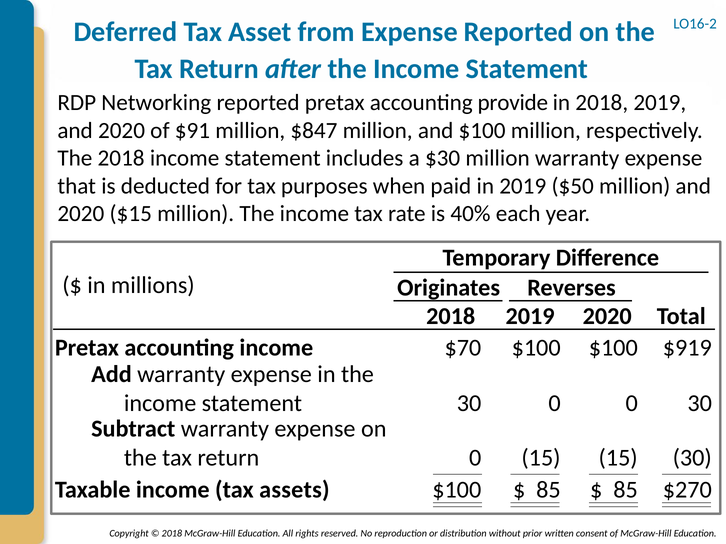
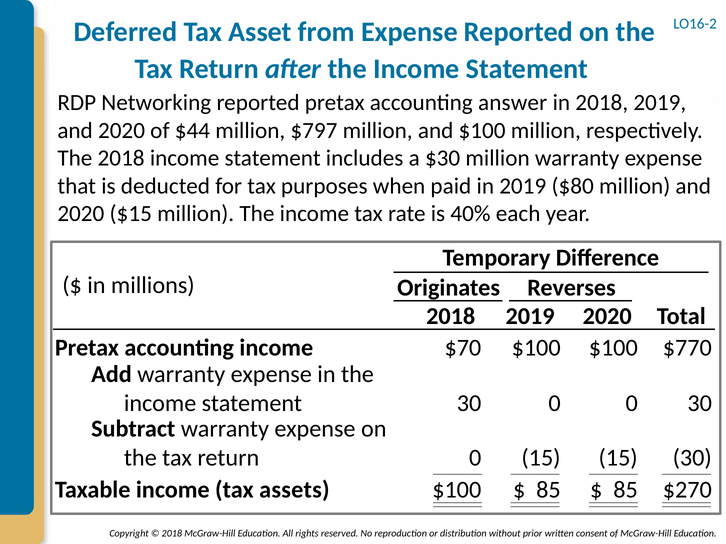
provide: provide -> answer (513, 103)
$91: $91 -> $44 (192, 130)
$847: $847 -> $797 (314, 130)
$50: $50 -> $80 (573, 186)
$919: $919 -> $770 (687, 348)
